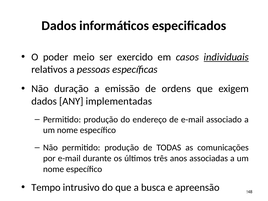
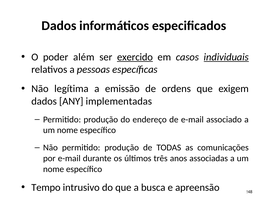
meio: meio -> além (84, 57)
exercido underline: none -> present (135, 57)
duração: duração -> legítima (71, 89)
